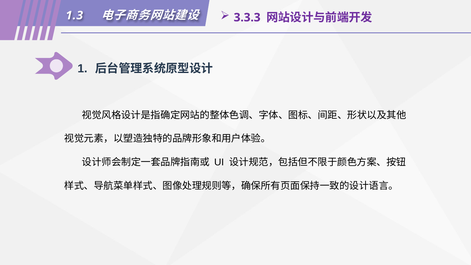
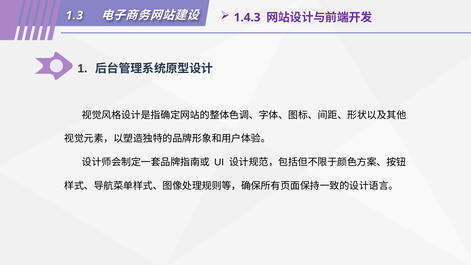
3.3.3: 3.3.3 -> 1.4.3 (247, 17)
